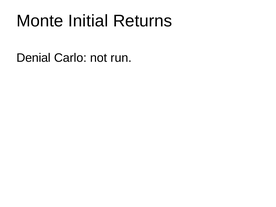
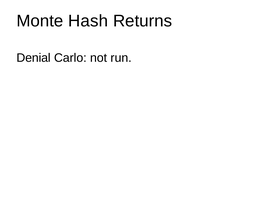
Initial: Initial -> Hash (88, 21)
